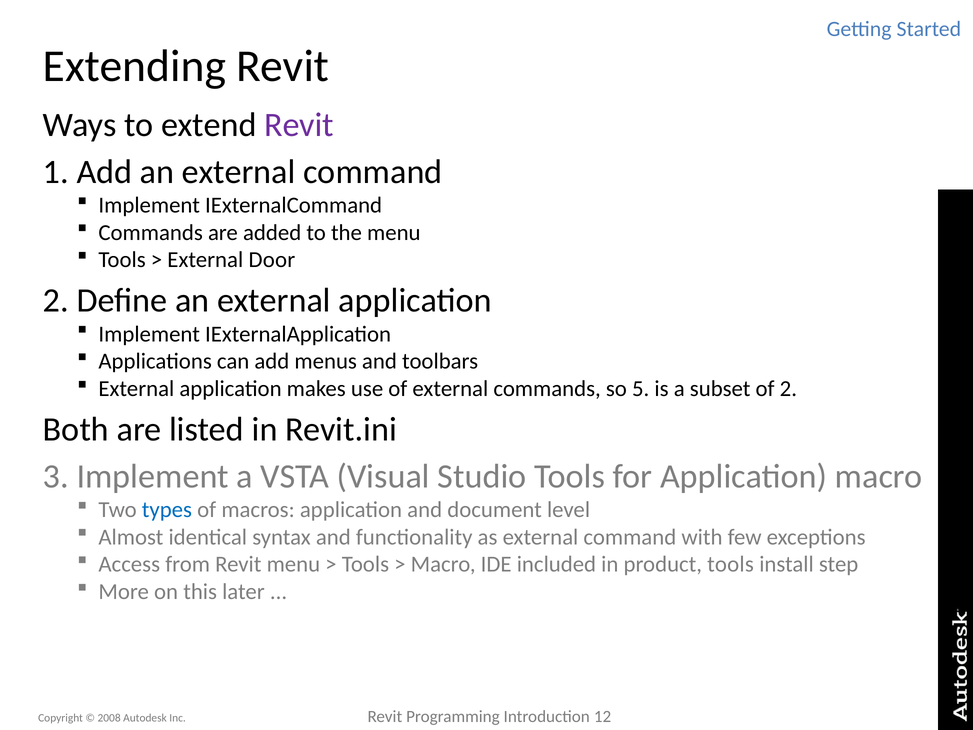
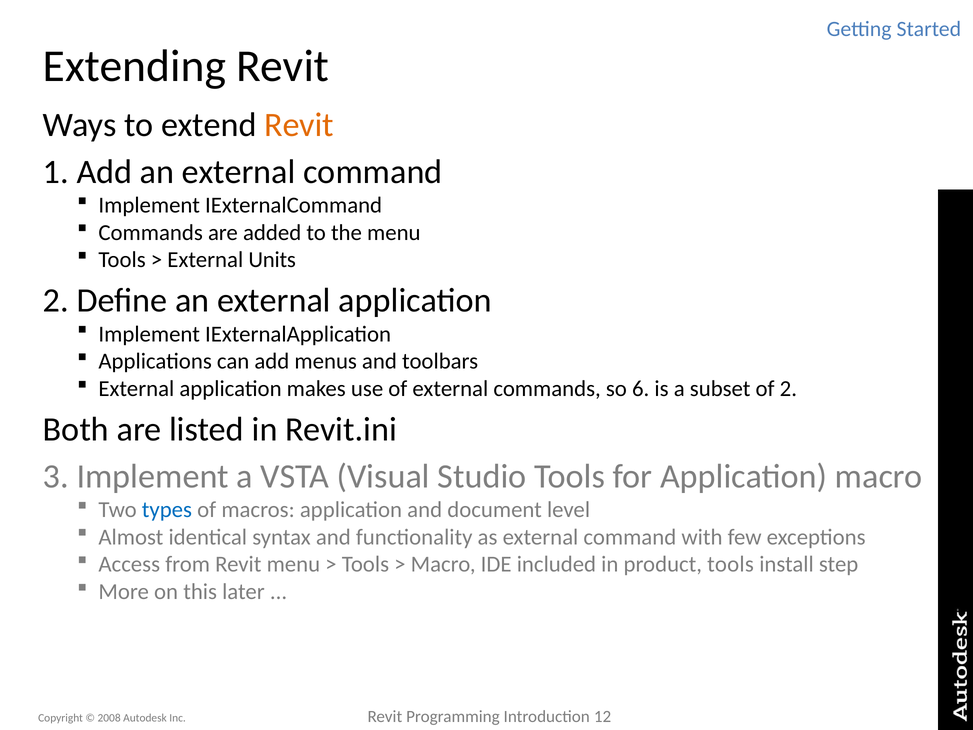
Revit colour: purple -> orange (299, 125)
Door: Door -> Units (272, 260)
5: 5 -> 6 (641, 389)
